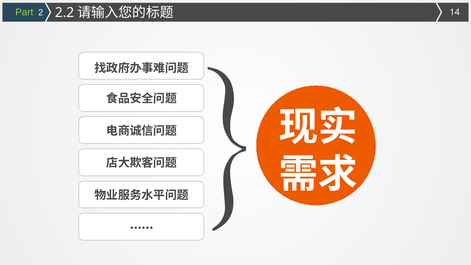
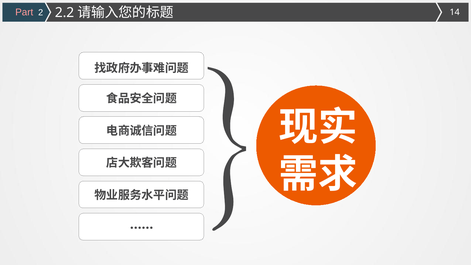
Part colour: light green -> pink (24, 12)
